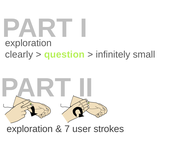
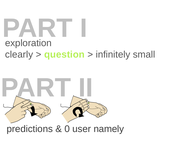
exploration: exploration -> predictions (30, 129)
7: 7 -> 0 (67, 129)
strokes: strokes -> namely (109, 129)
